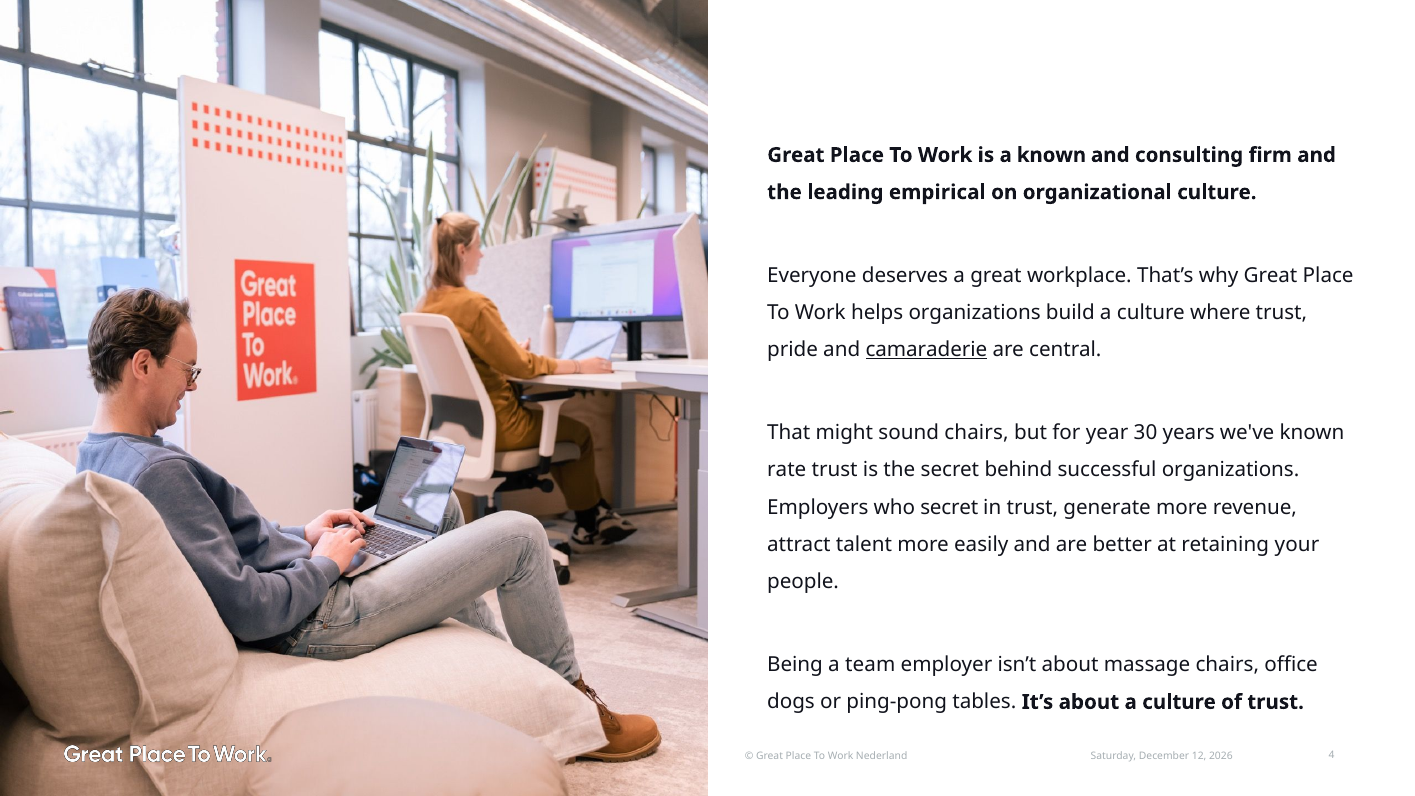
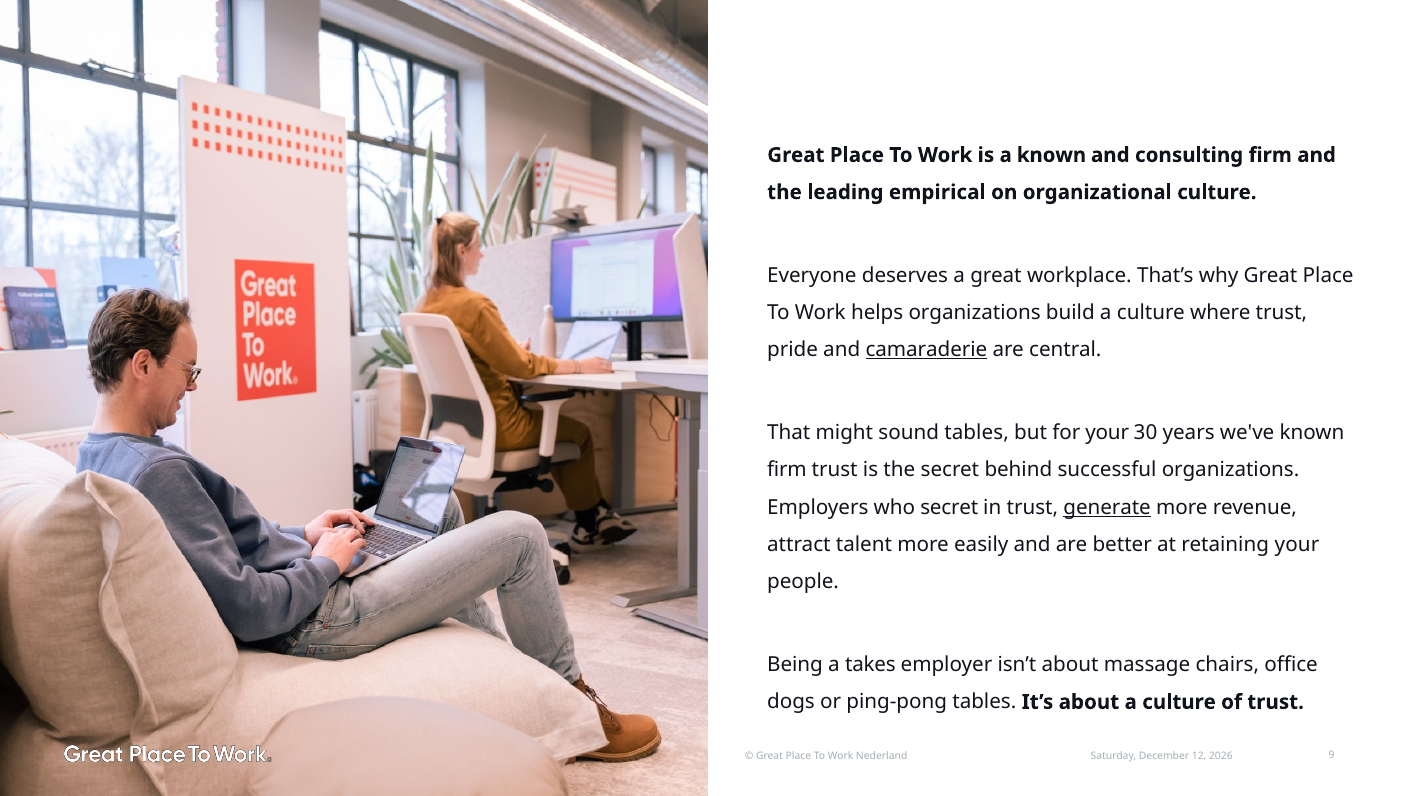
sound chairs: chairs -> tables (977, 433)
for year: year -> your (1107, 433)
rate: rate -> firm (787, 470)
generate underline: none -> present (1107, 507)
team: team -> takes (870, 665)
4: 4 -> 9 (1332, 755)
